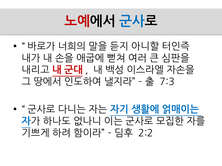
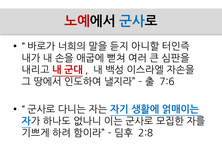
7:3: 7:3 -> 7:6 (167, 82)
2:2: 2:2 -> 2:8 (146, 133)
